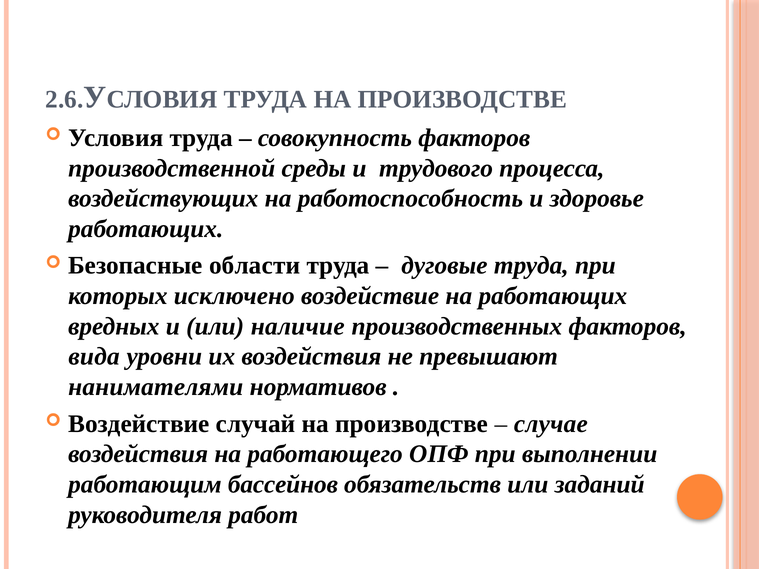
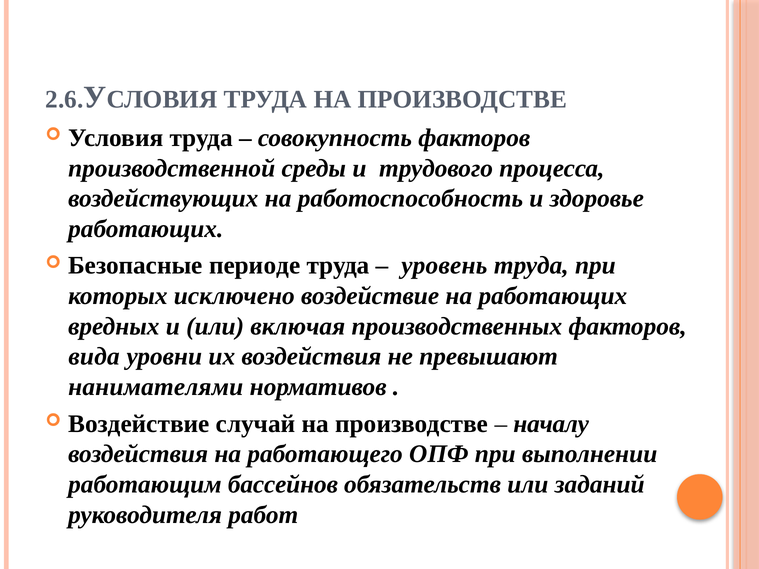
области: области -> периоде (255, 266)
дуговые: дуговые -> уровень (444, 266)
наличие: наличие -> включая (298, 326)
случае: случае -> началу (551, 424)
